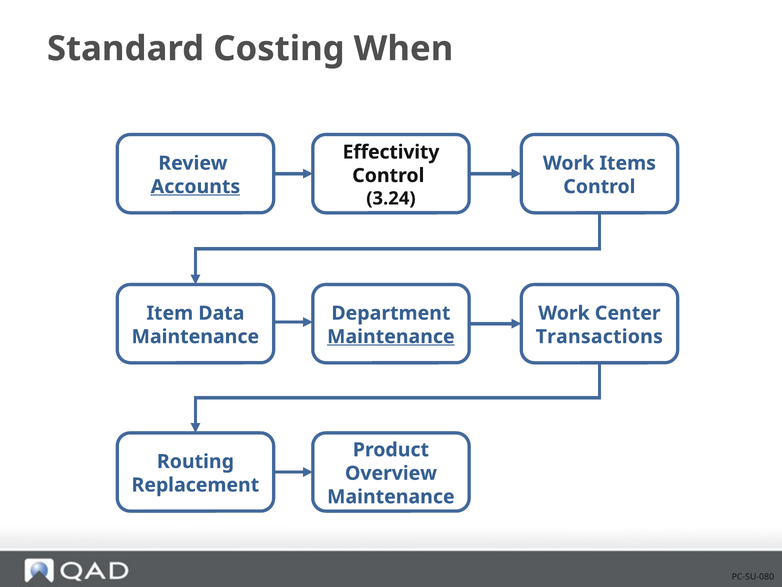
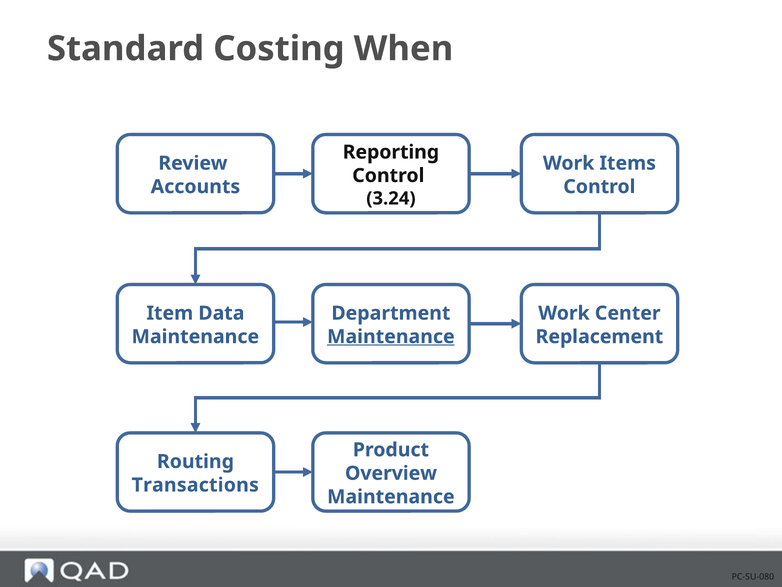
Effectivity: Effectivity -> Reporting (391, 152)
Accounts underline: present -> none (195, 187)
Transactions: Transactions -> Replacement (599, 336)
Replacement: Replacement -> Transactions (195, 485)
